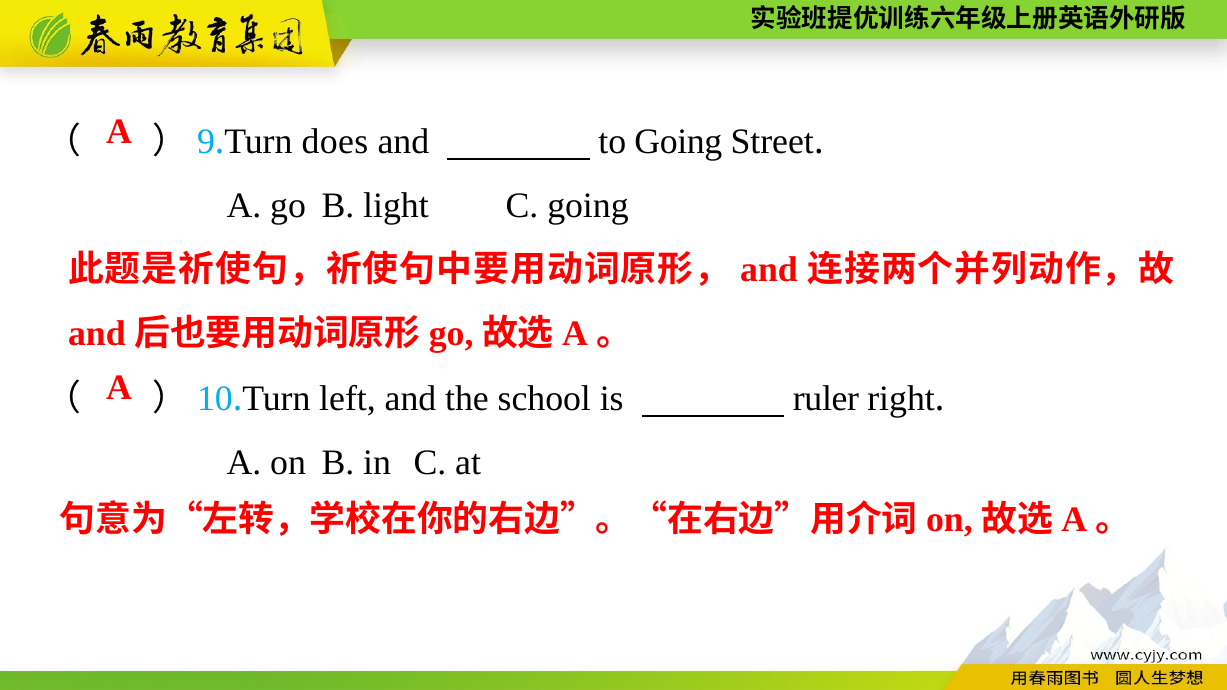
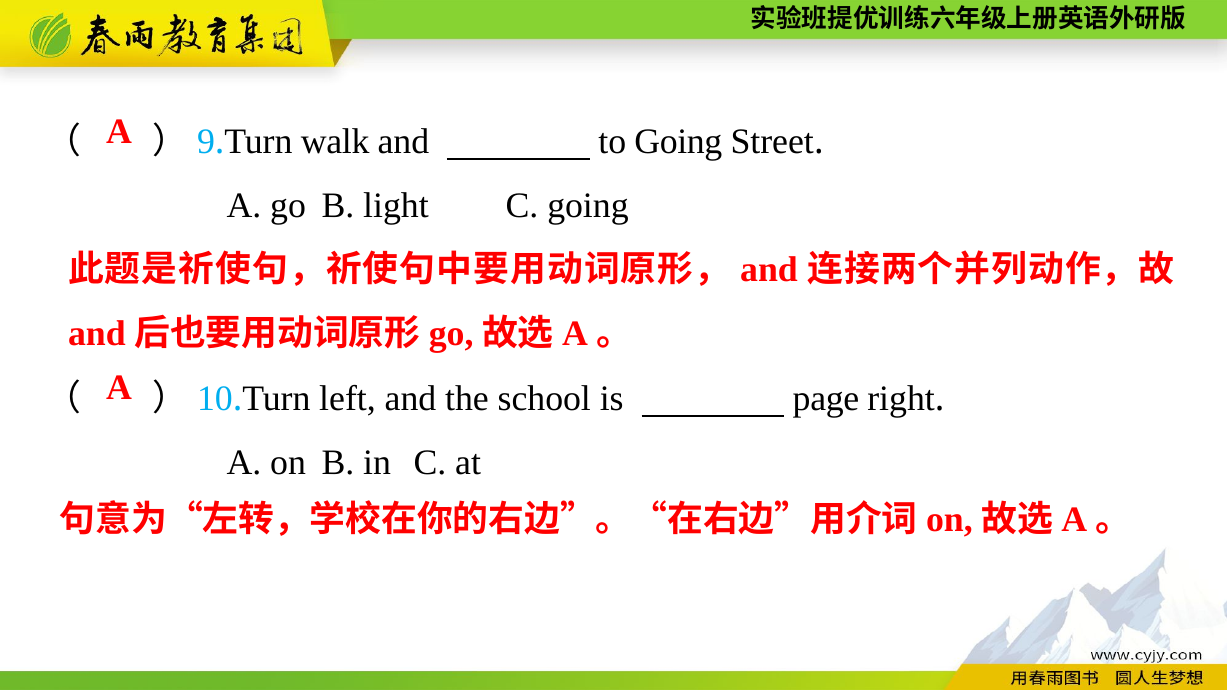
does: does -> walk (335, 142)
ruler: ruler -> page (826, 399)
